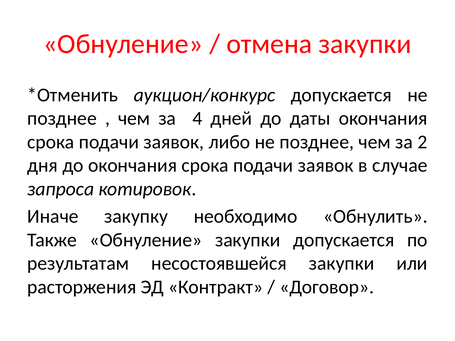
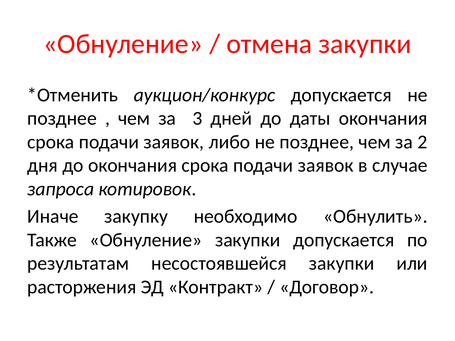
4: 4 -> 3 (197, 119)
